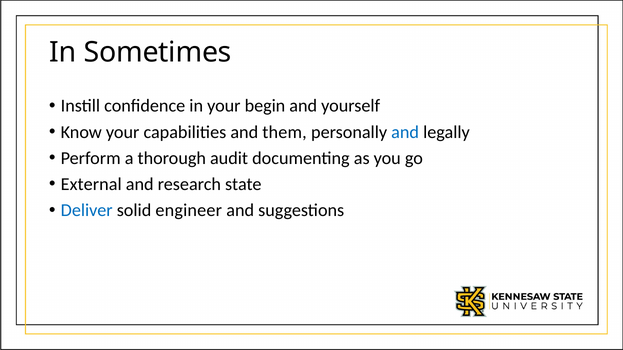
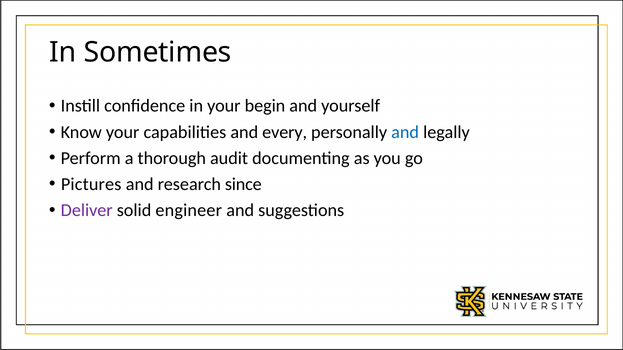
them: them -> every (285, 132)
External: External -> Pictures (91, 184)
state: state -> since (243, 184)
Deliver colour: blue -> purple (87, 211)
